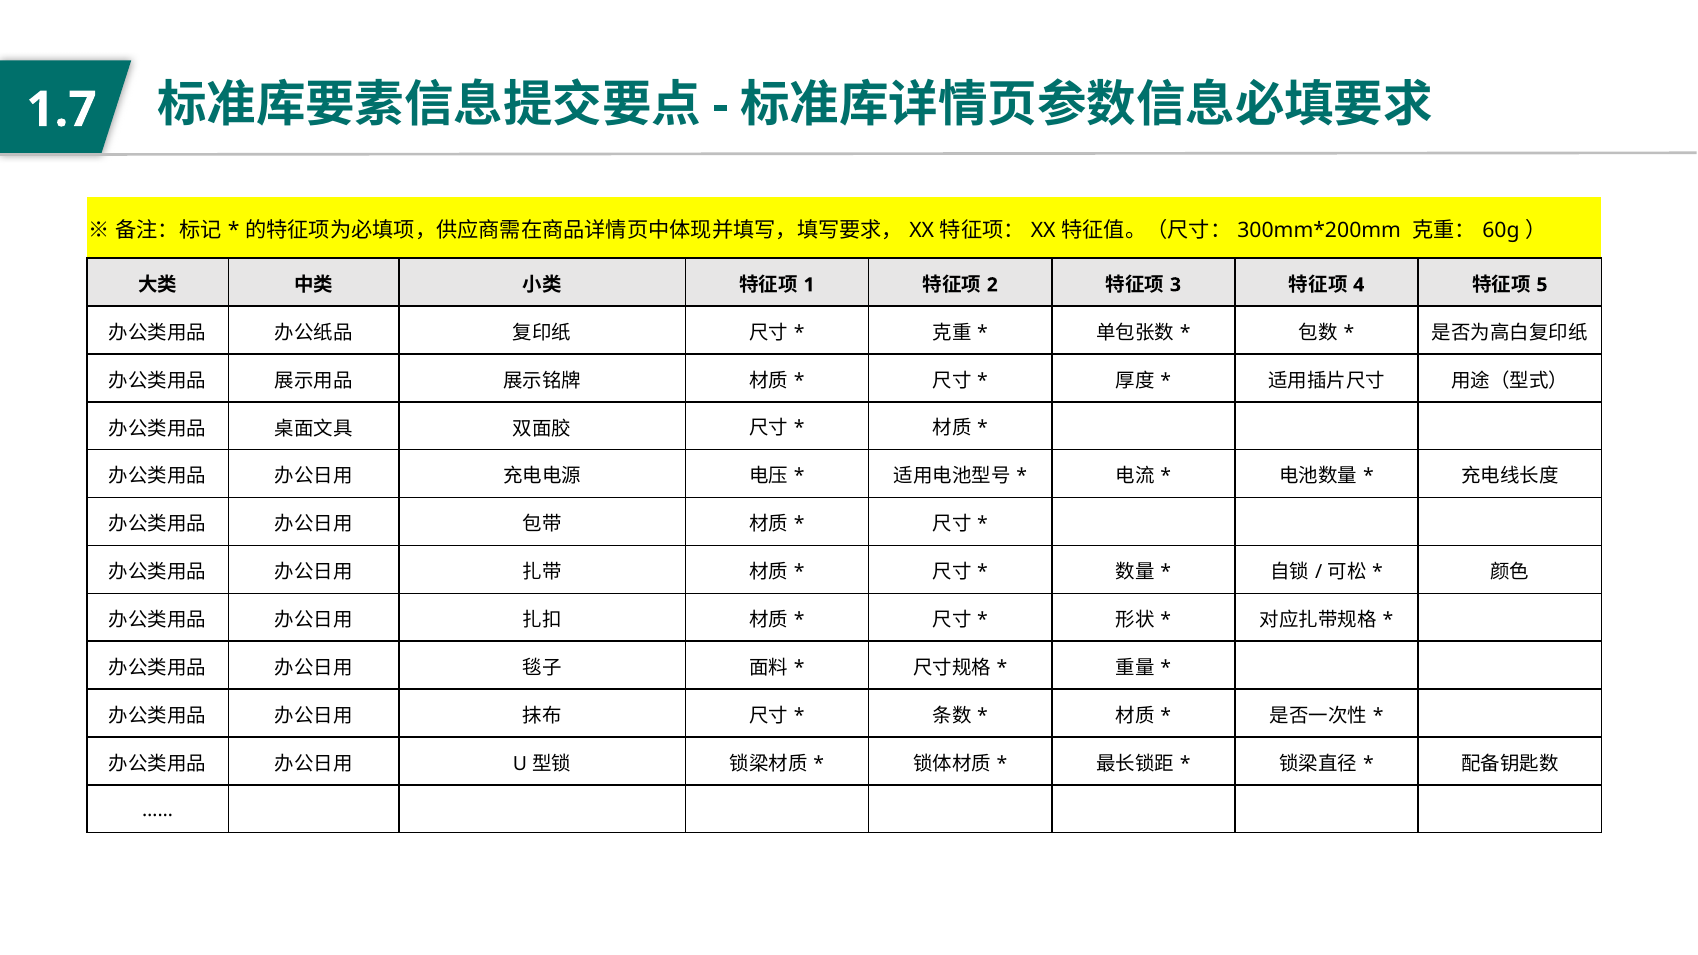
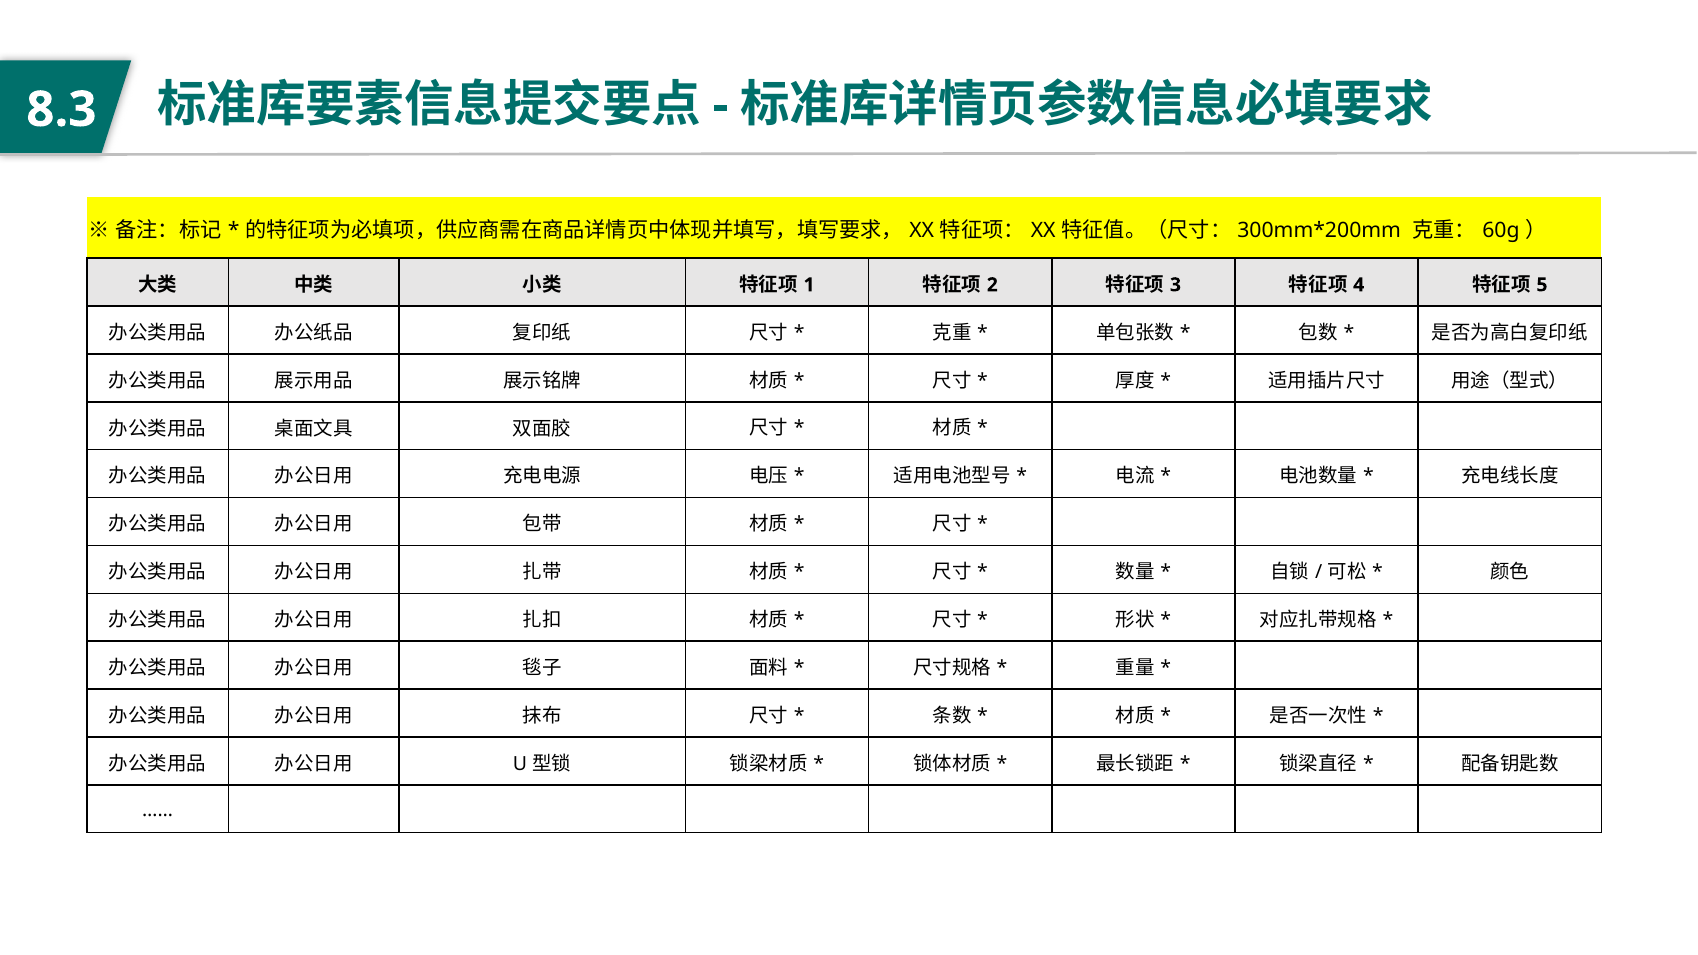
1.7: 1.7 -> 8.3 (61, 110)
